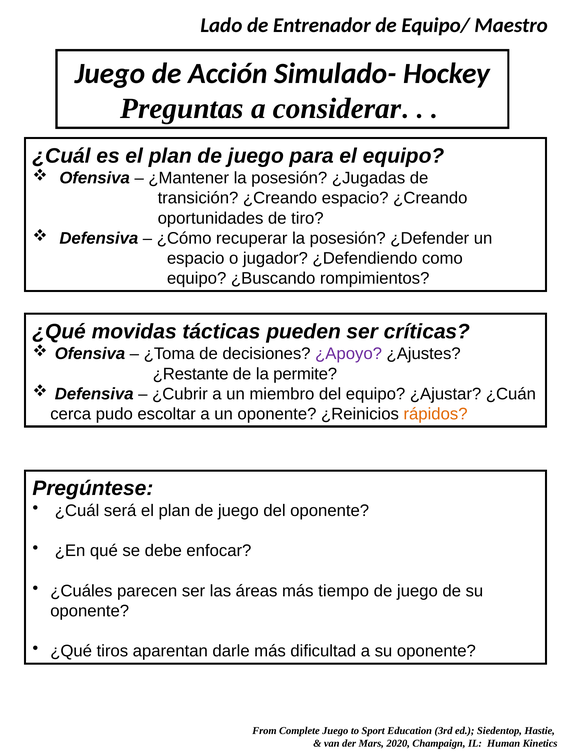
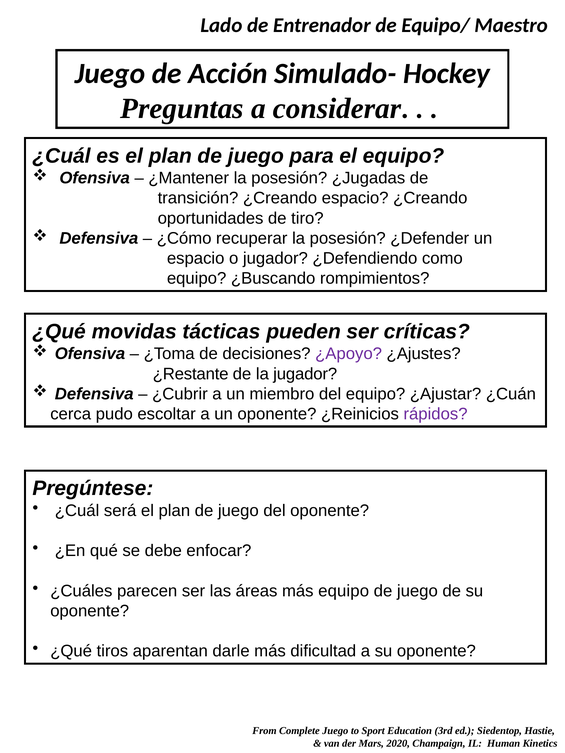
la permite: permite -> jugador (305, 374)
rápidos colour: orange -> purple (436, 414)
más tiempo: tiempo -> equipo (344, 591)
